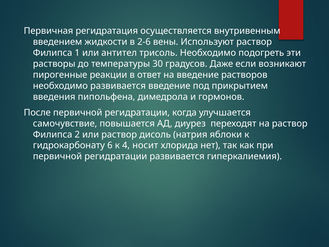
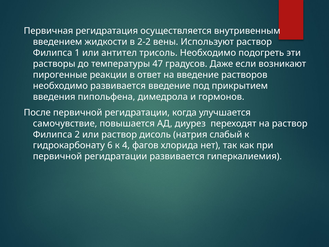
2-6: 2-6 -> 2-2 (144, 42)
30: 30 -> 47 (158, 64)
яблоки: яблоки -> слабый (226, 134)
носит: носит -> фагов (145, 145)
